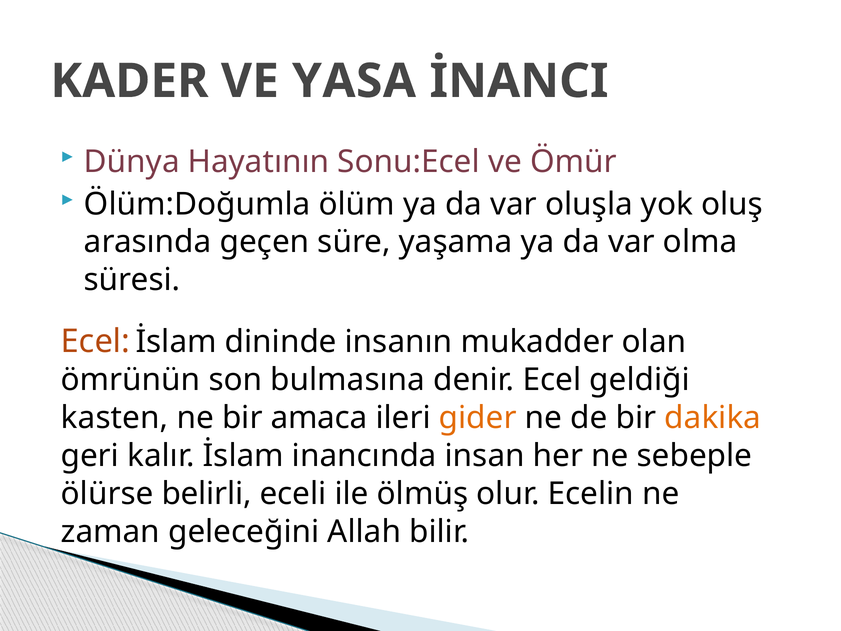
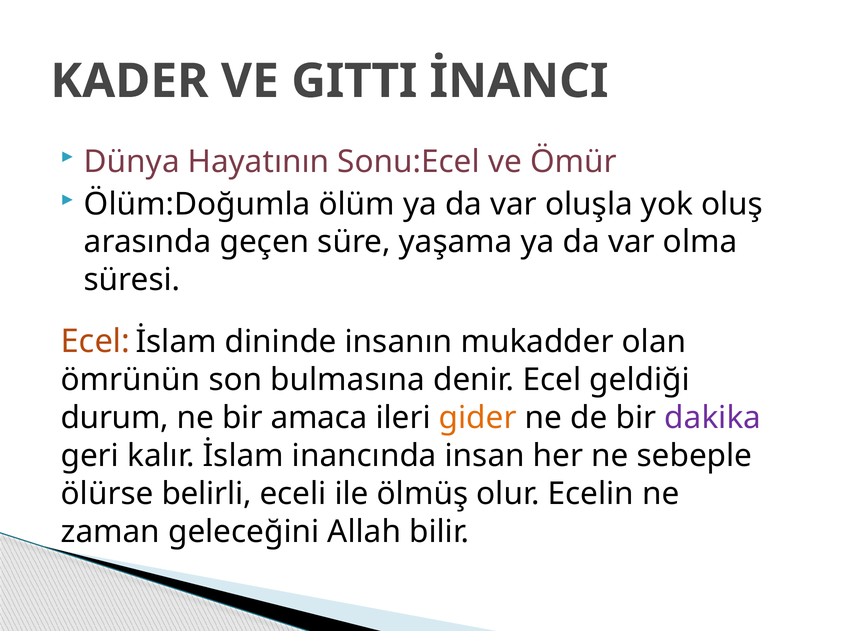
YASA: YASA -> GITTI (354, 81)
kasten: kasten -> durum (115, 418)
dakika colour: orange -> purple (713, 418)
